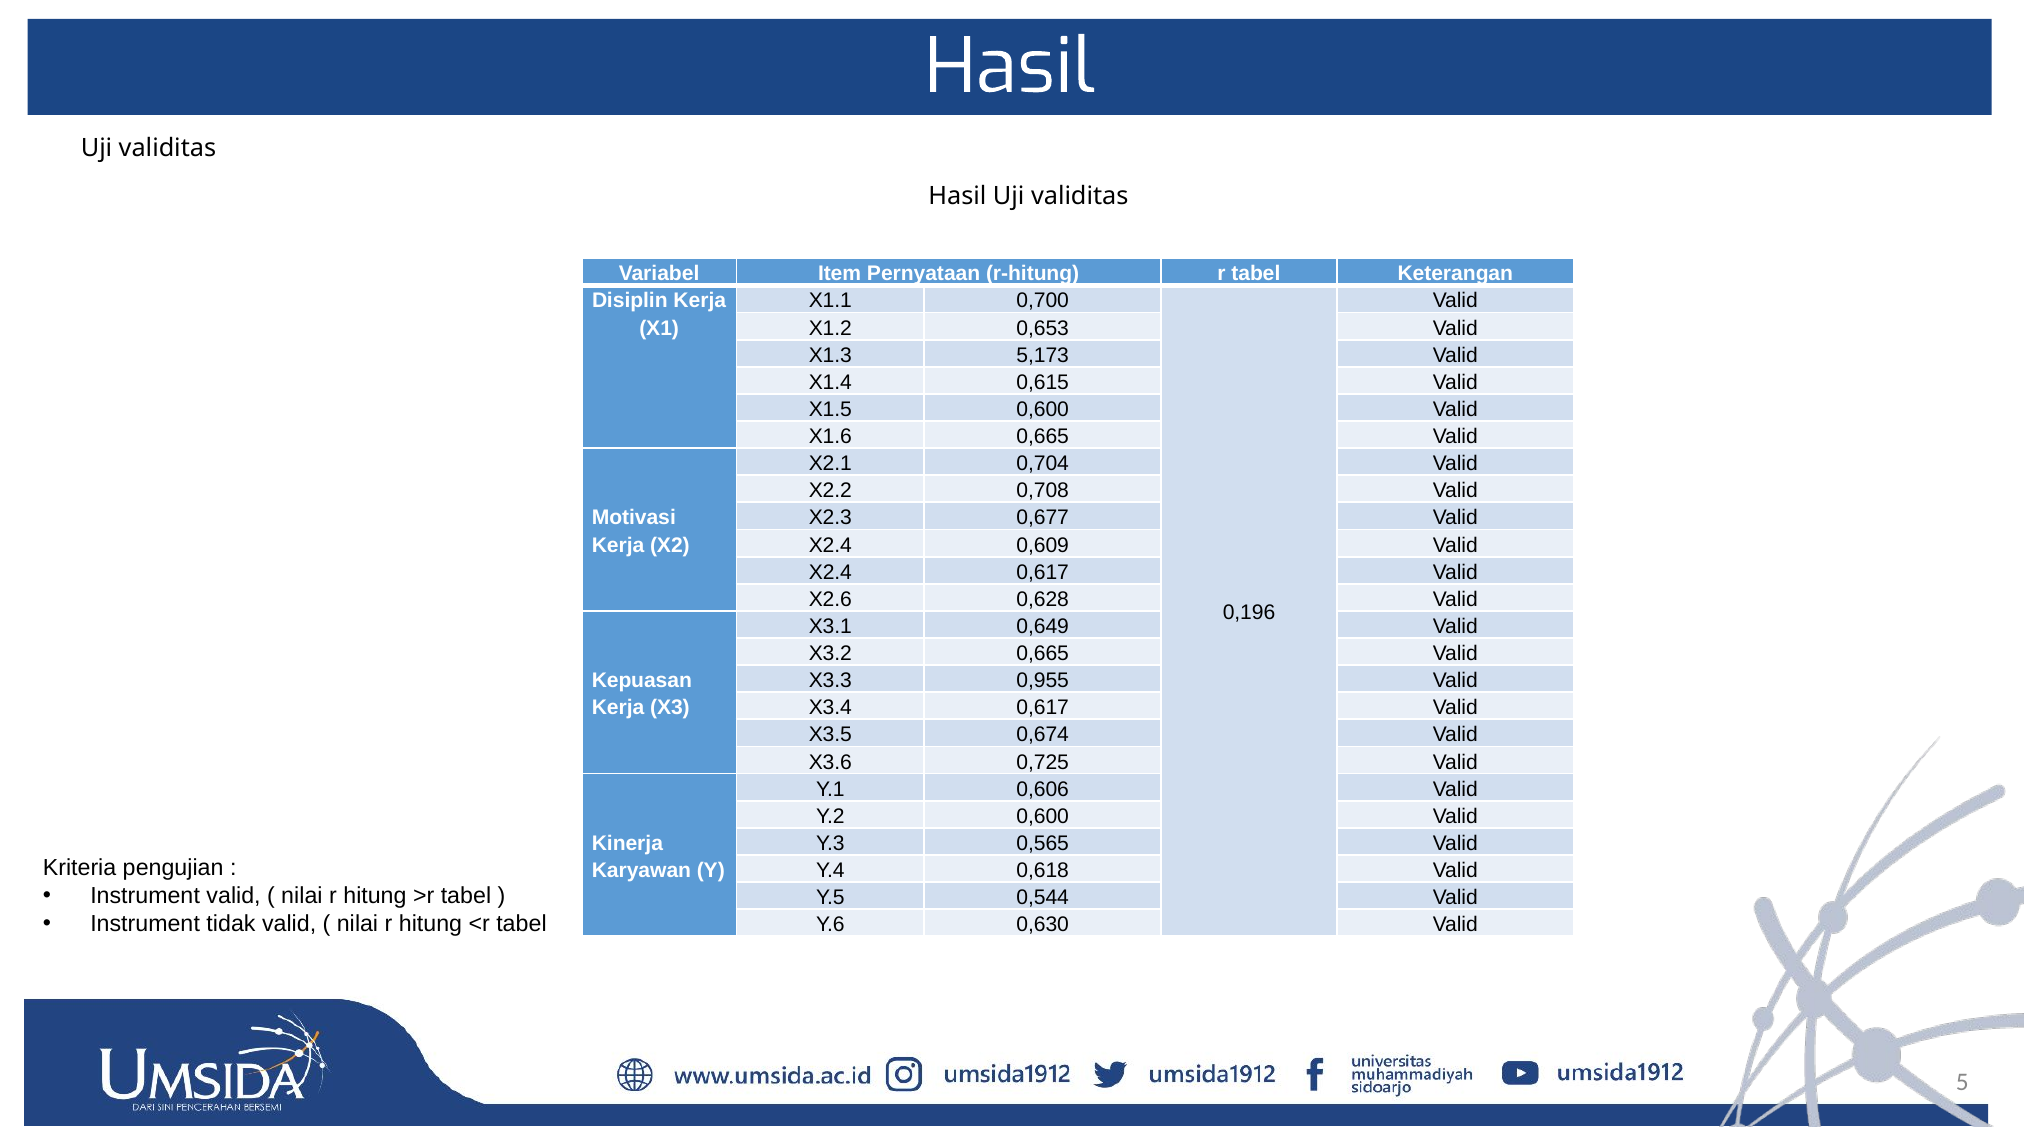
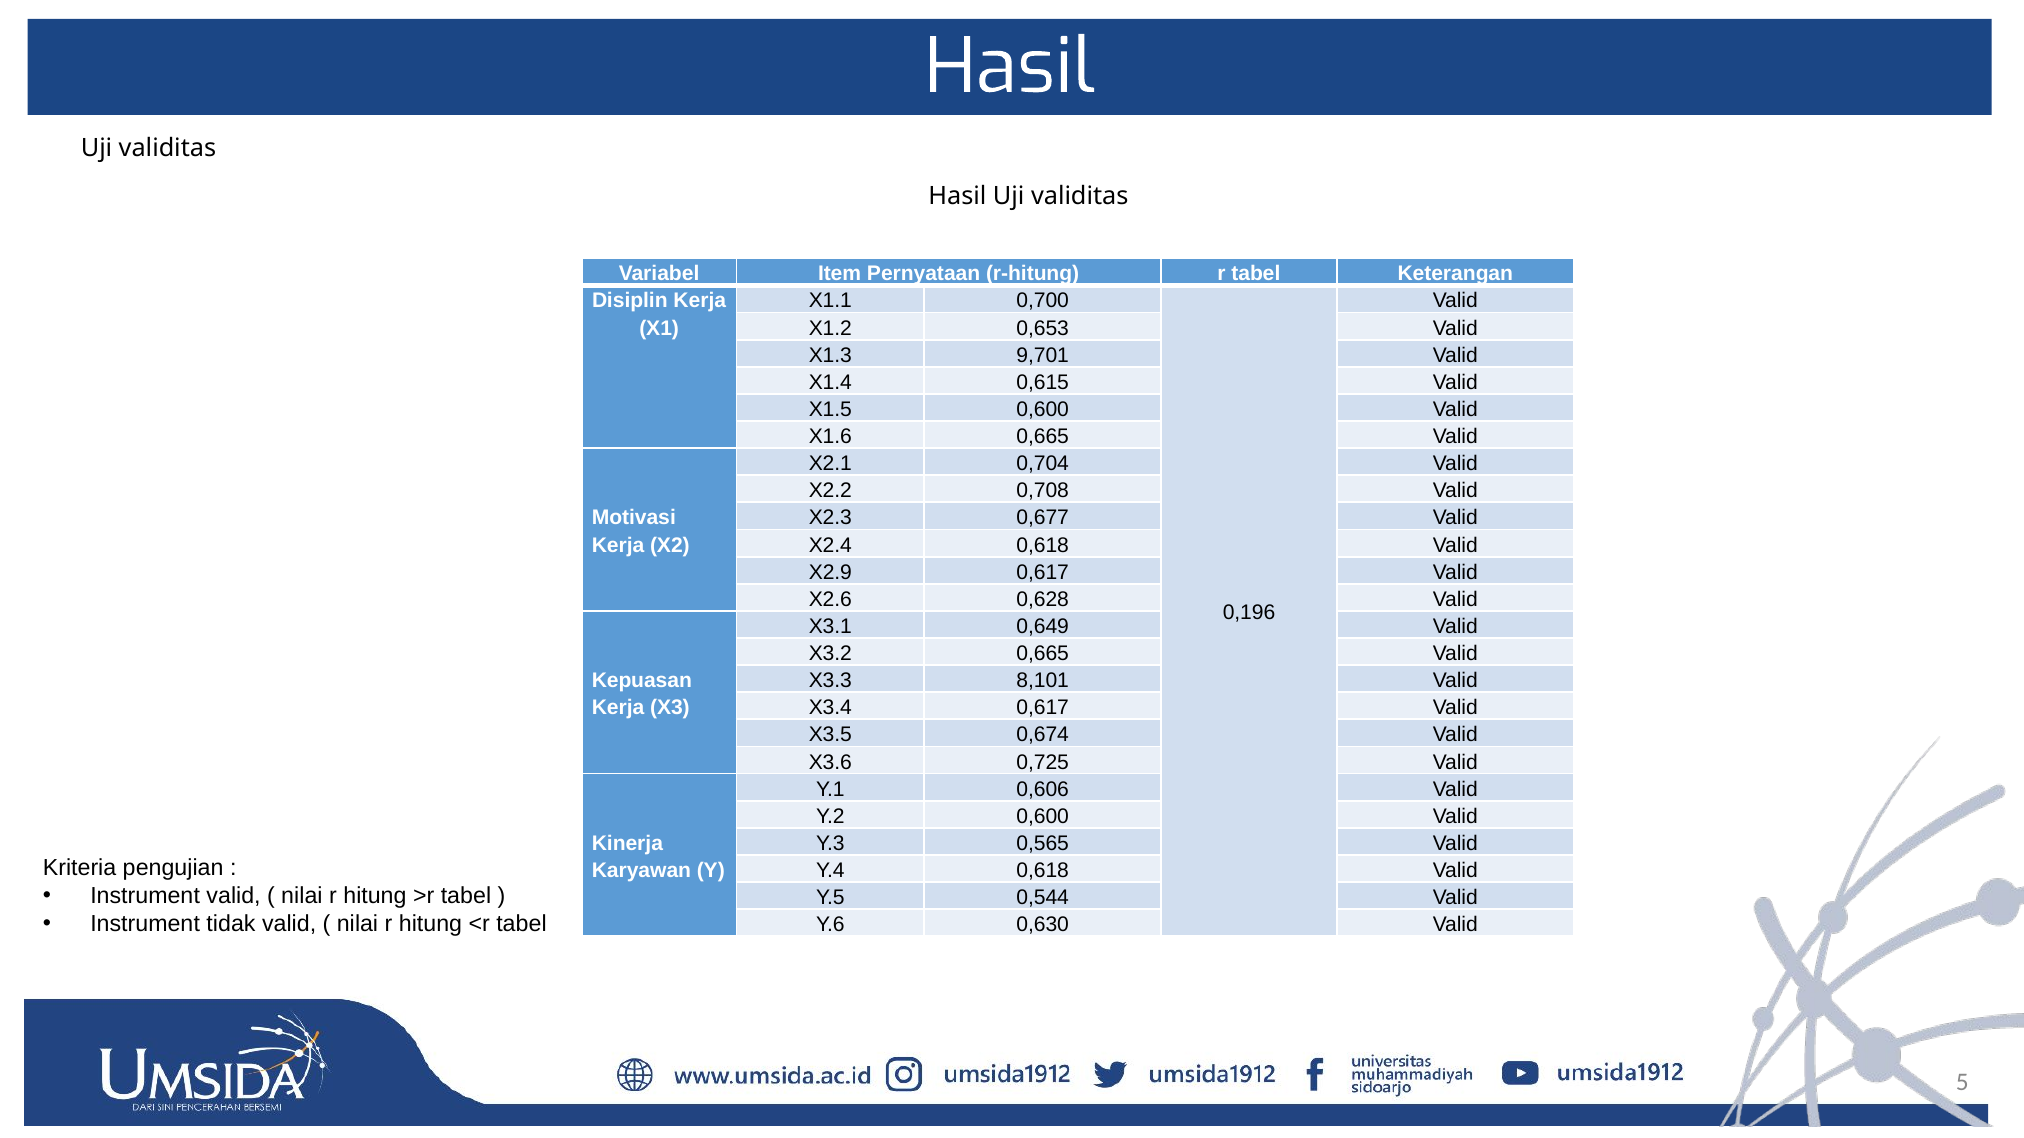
5,173: 5,173 -> 9,701 (1043, 355)
X2.4 0,609: 0,609 -> 0,618 (1043, 545)
X2.4: X2.4 -> X2.9 (830, 572)
0,955: 0,955 -> 8,101 (1043, 681)
